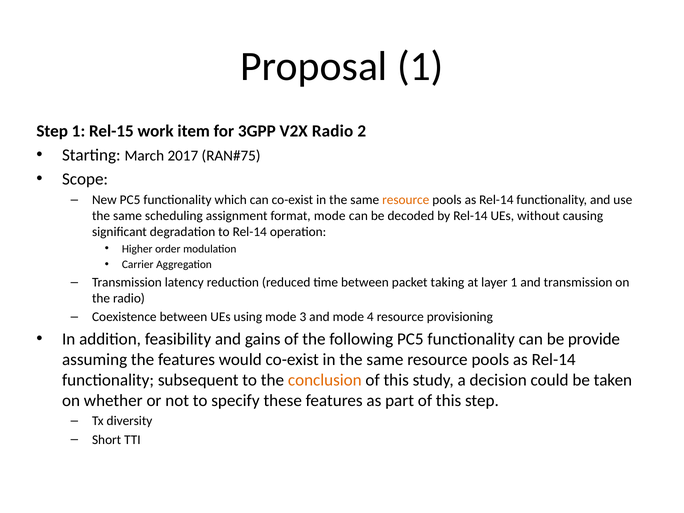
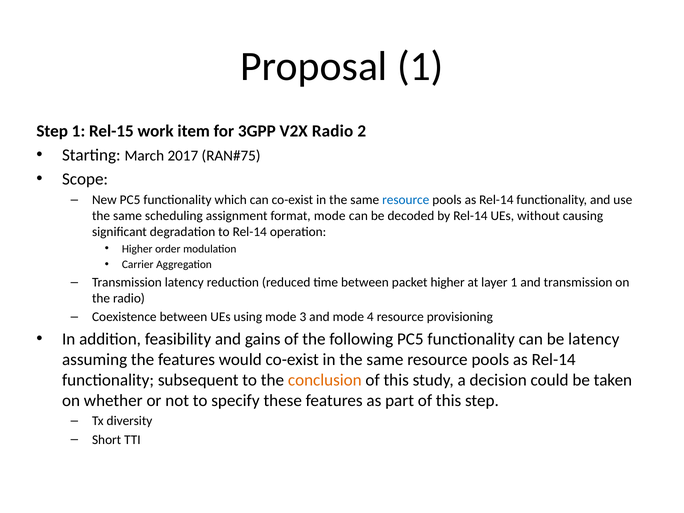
resource colour: orange -> blue (406, 200)
packet taking: taking -> higher (448, 282)
be provide: provide -> latency (594, 339)
